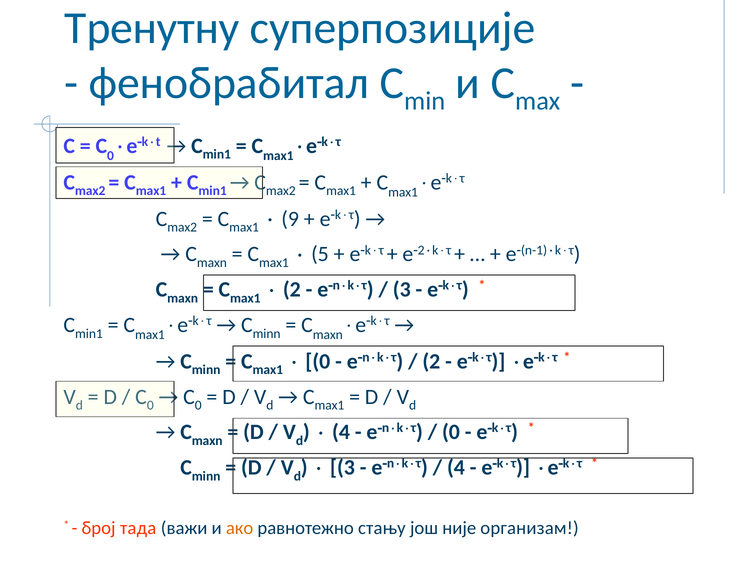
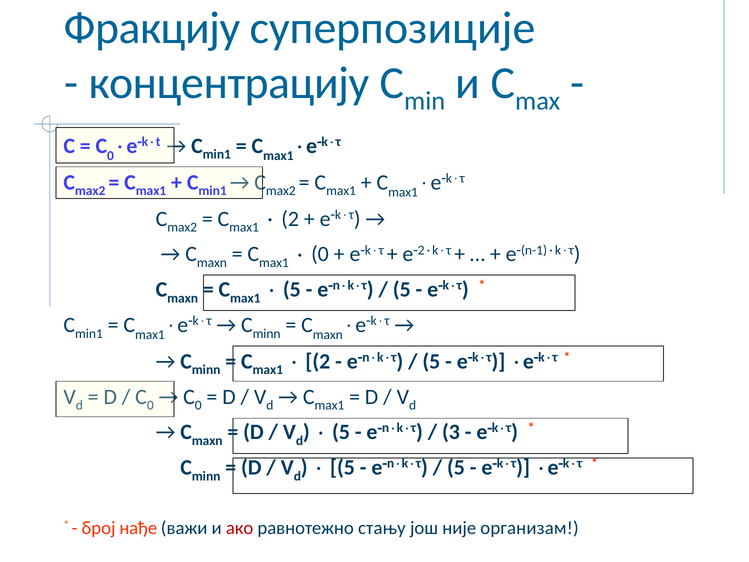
Тренутну: Тренутну -> Фракцију (152, 28)
фенобрабитал: фенобрабитал -> концентрацију (229, 83)
9: 9 -> 2 (290, 219)
5: 5 -> 0 (320, 254)
2: 2 -> 5 (292, 289)
3: 3 -> 5 (402, 289)
0: 0 -> 2 (318, 361)
2: 2 -> 5 (431, 361)
4: 4 -> 5 (341, 432)
0: 0 -> 3 (451, 432)
3: 3 -> 5 (342, 467)
4: 4 -> 5 (456, 467)
тада: тада -> нађе (138, 528)
ако colour: orange -> red (240, 528)
